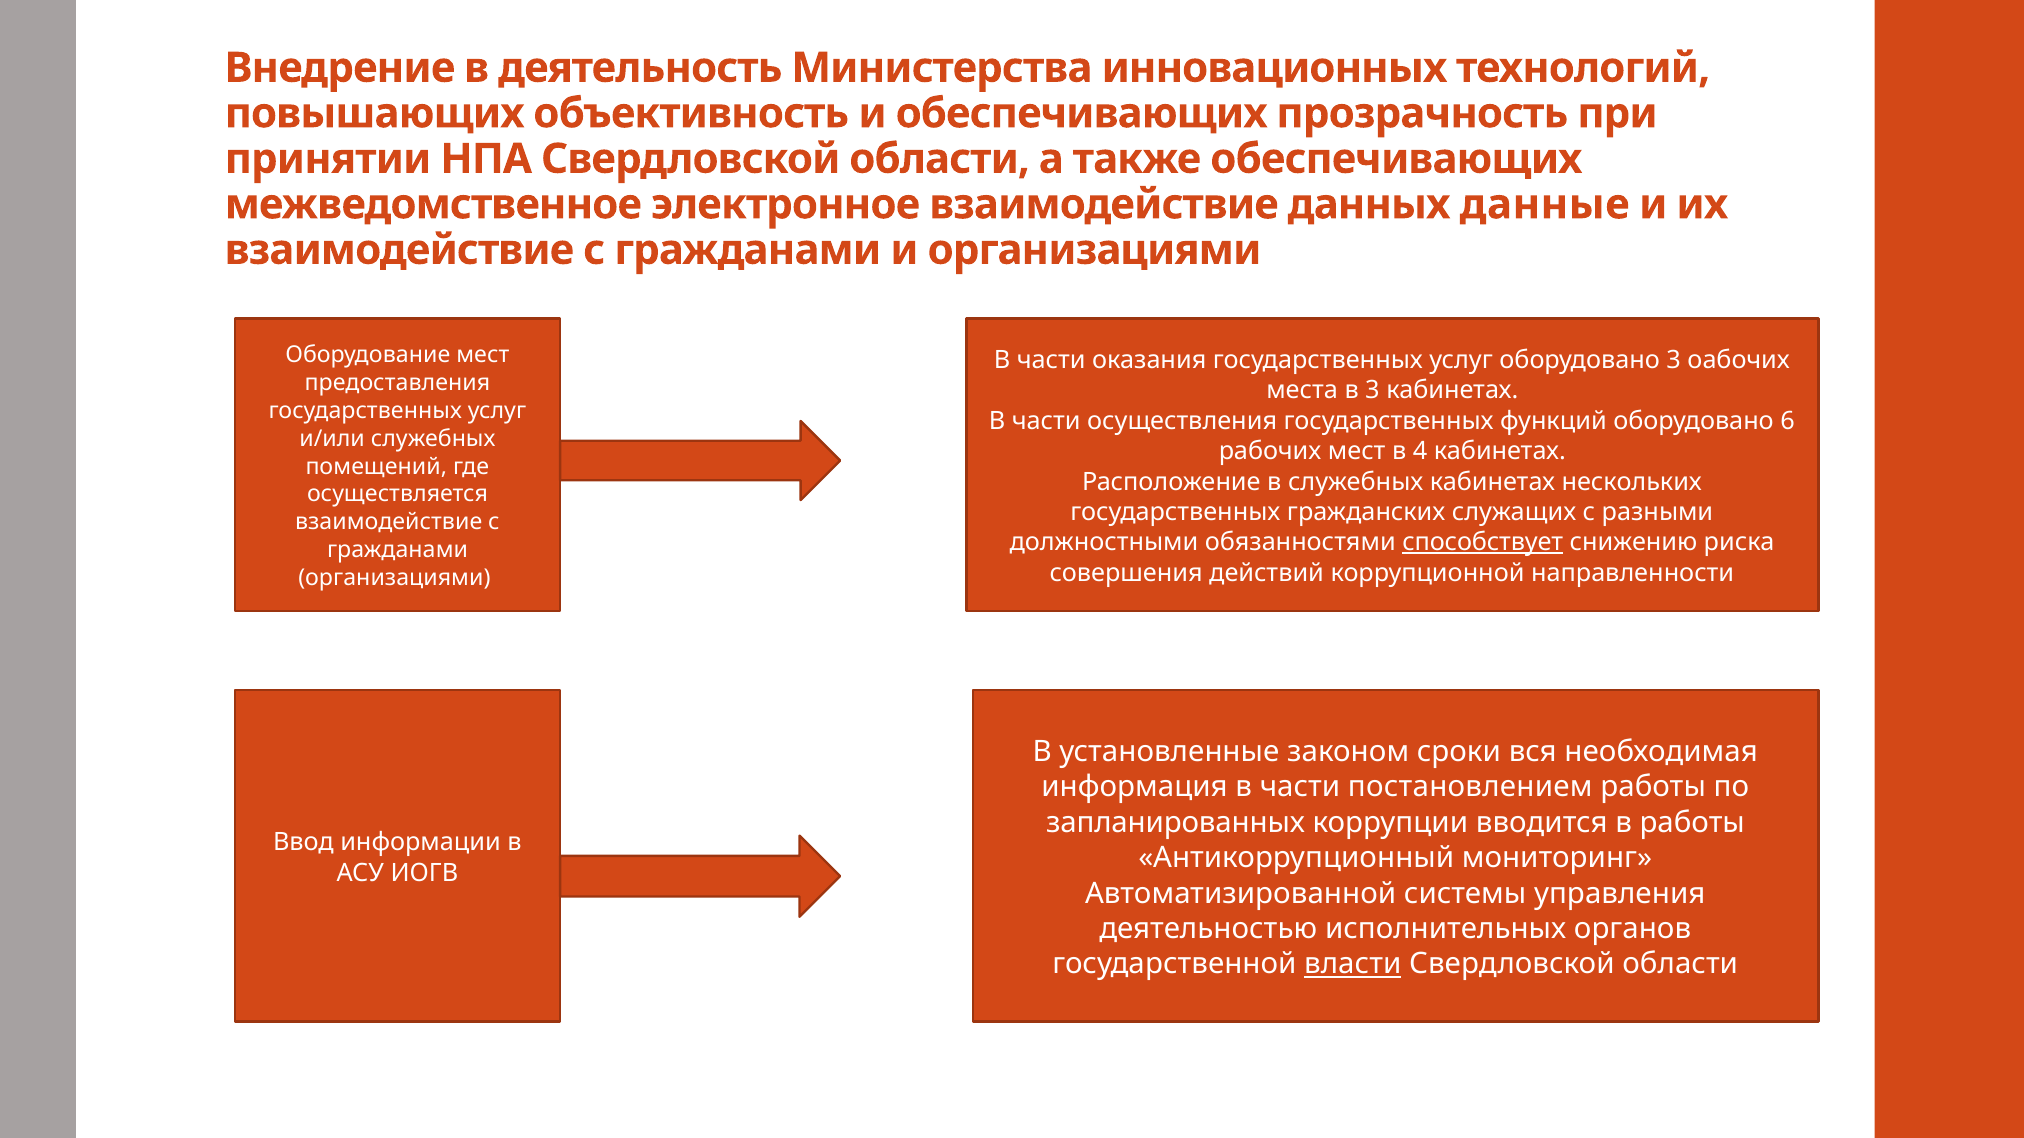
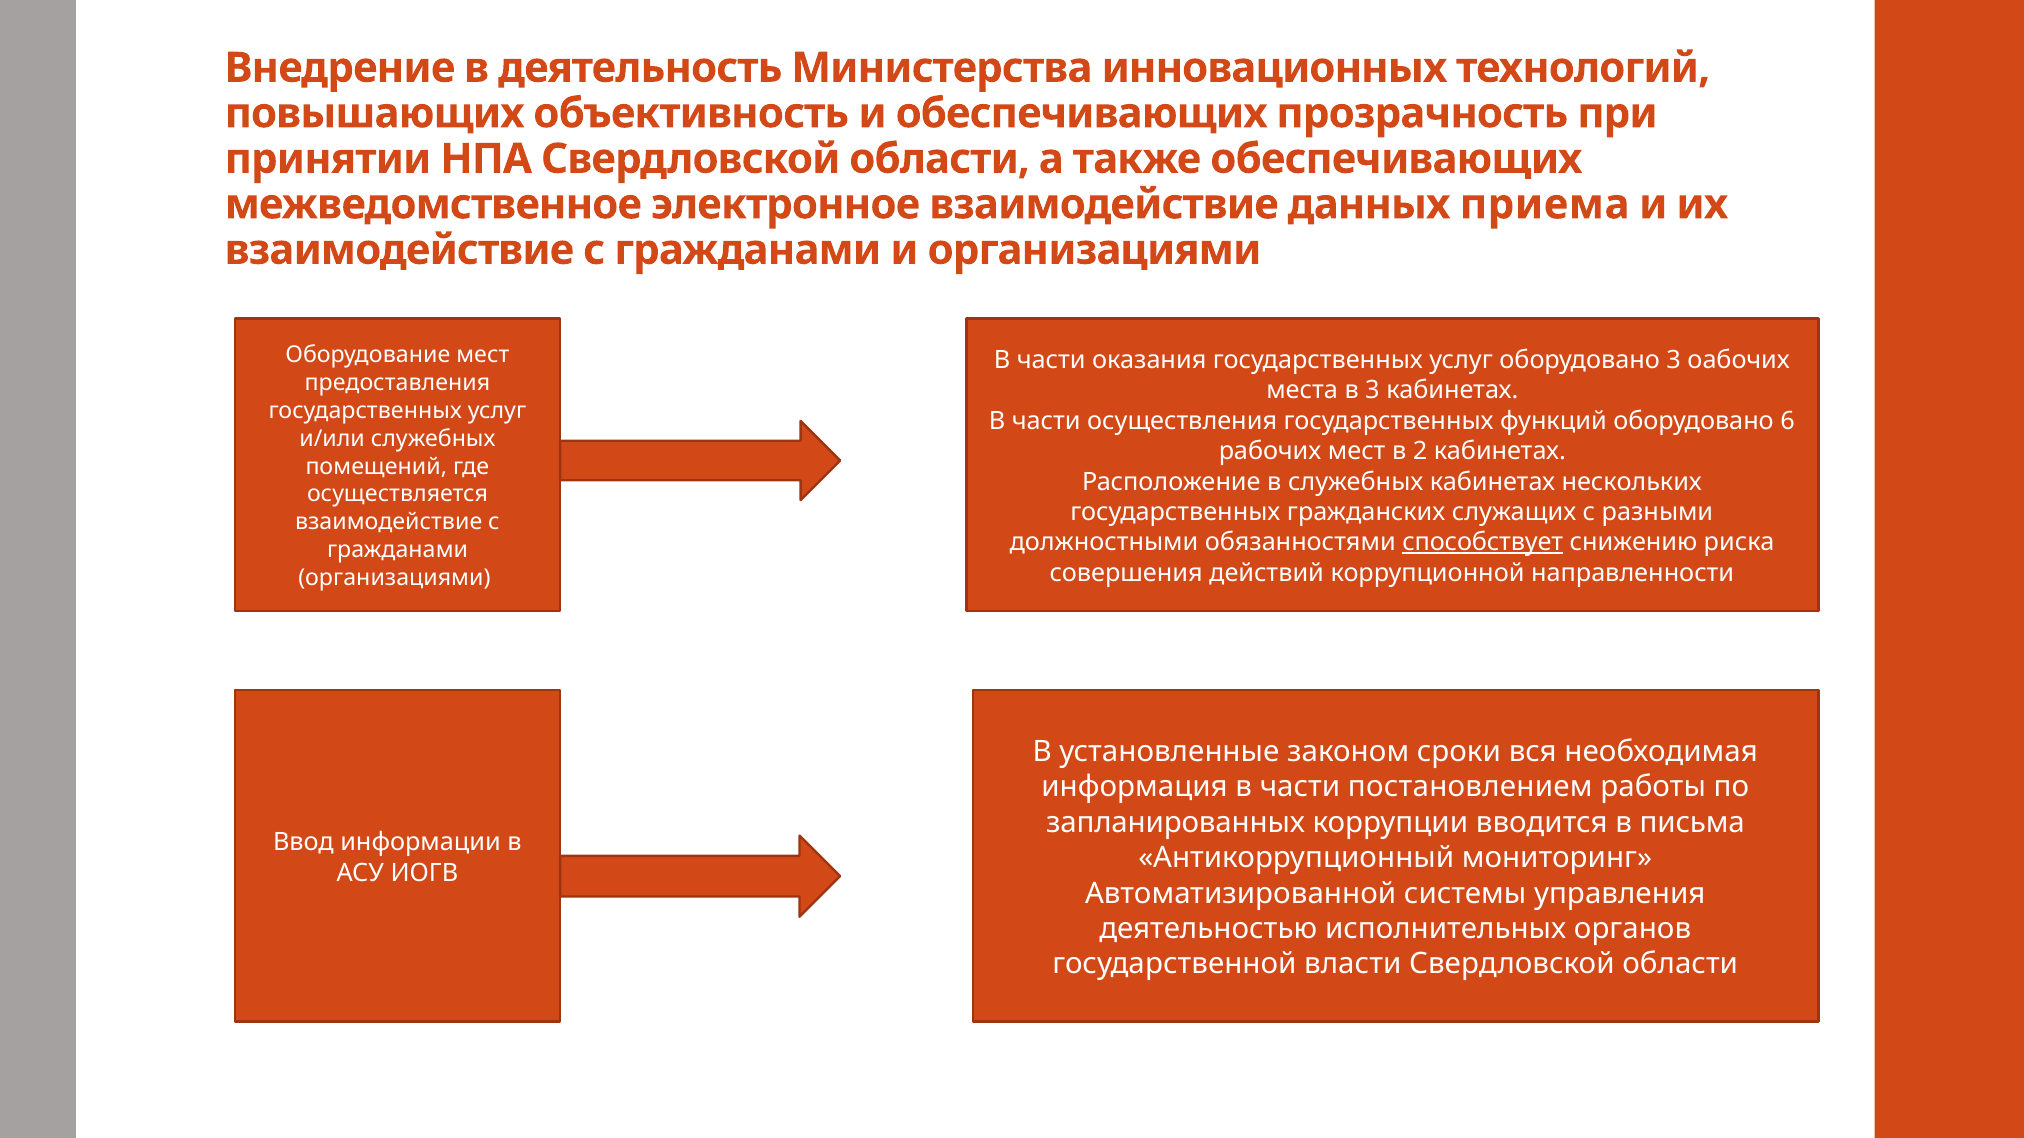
данные: данные -> приема (1545, 205)
4: 4 -> 2 (1420, 452)
в работы: работы -> письма (1692, 823)
власти underline: present -> none (1353, 965)
